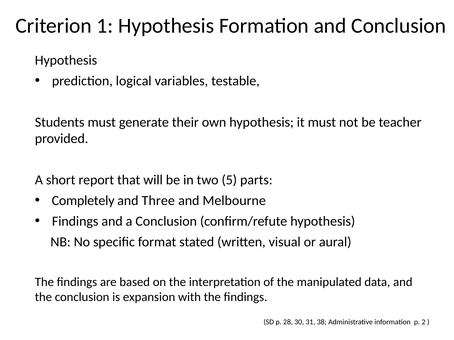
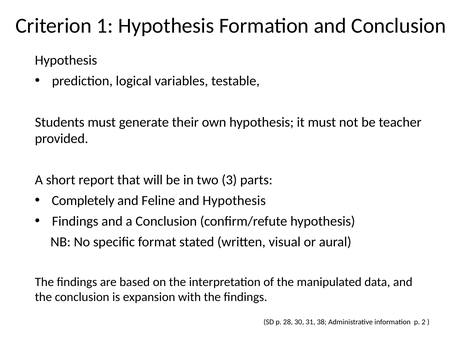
5: 5 -> 3 (229, 180)
Three: Three -> Feline (158, 201)
and Melbourne: Melbourne -> Hypothesis (234, 201)
